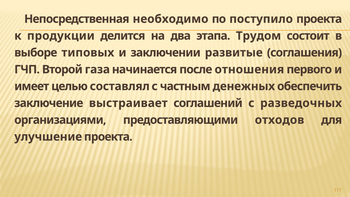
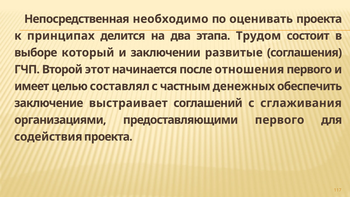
поступило: поступило -> оценивать (261, 19)
продукции: продукции -> принципах (61, 36)
типовых: типовых -> который (88, 53)
газа: газа -> этот (97, 69)
разведочных: разведочных -> сглаживания (301, 103)
предоставляющими отходов: отходов -> первого (280, 120)
улучшение: улучшение -> содействия (48, 137)
